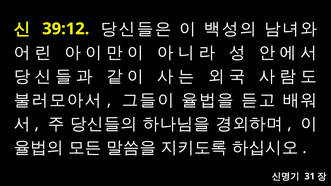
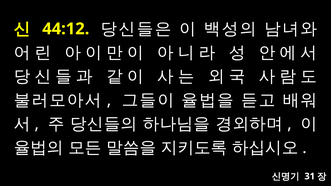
39:12: 39:12 -> 44:12 (66, 29)
